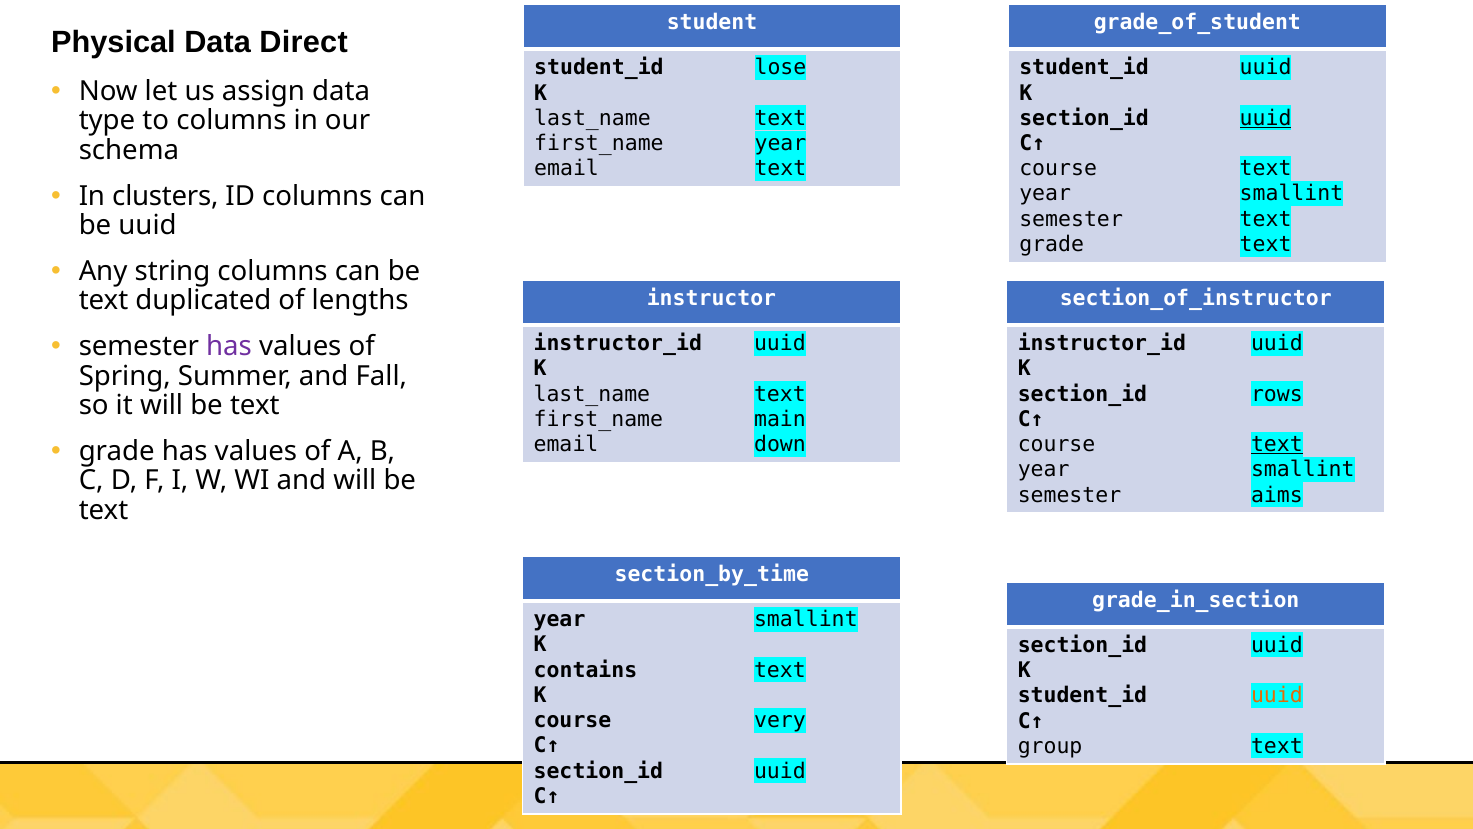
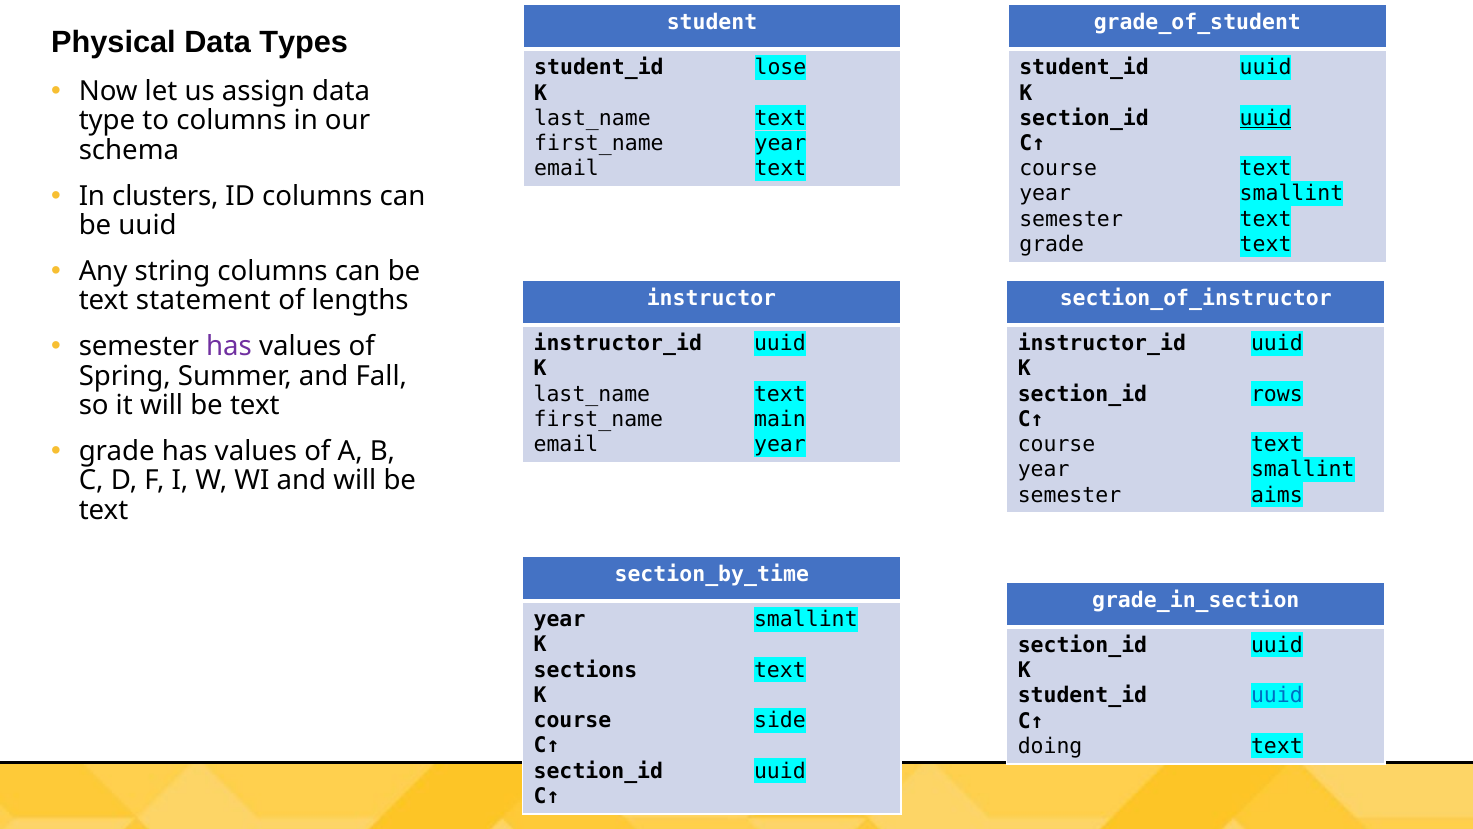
Direct: Direct -> Types (304, 42)
duplicated: duplicated -> statement (203, 301)
email down: down -> year (780, 444)
text underline: present -> none (1277, 444)
contains: contains -> sections (586, 670)
uuid colour: orange -> blue (1277, 695)
very: very -> side (780, 720)
group: group -> doing (1050, 746)
